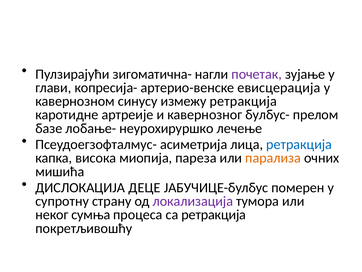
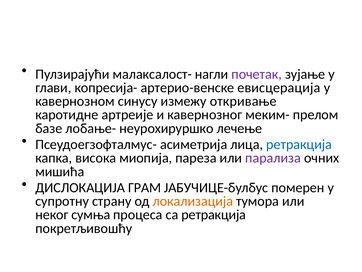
зигоматична-: зигоматична- -> малаксалост- (152, 74)
измежу ретракција: ретракција -> откривање (243, 101)
булбус-: булбус- -> меким- (268, 115)
парализа colour: orange -> purple (273, 158)
ДЕЦЕ: ДЕЦЕ -> ГРАМ (145, 187)
локализација colour: purple -> orange (193, 201)
